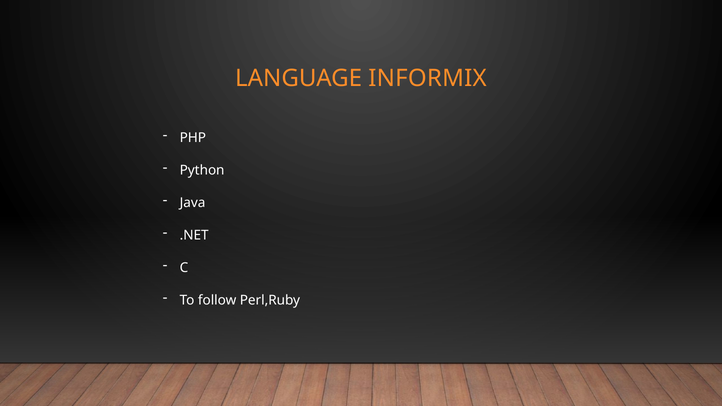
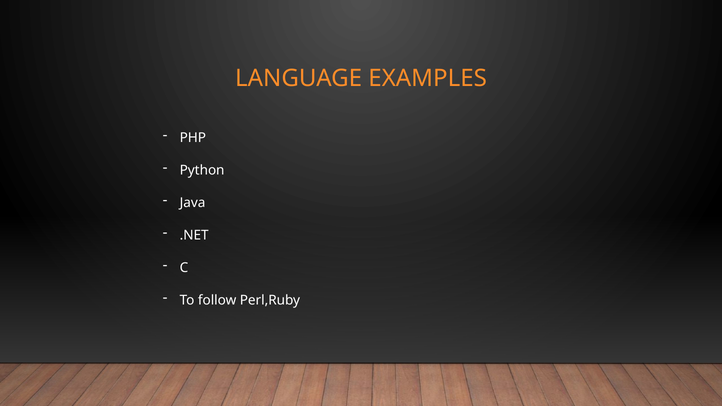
INFORMIX: INFORMIX -> EXAMPLES (428, 79)
